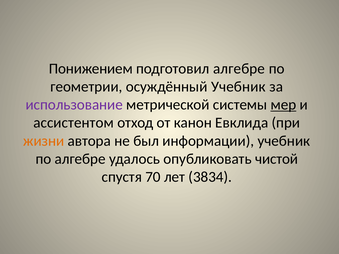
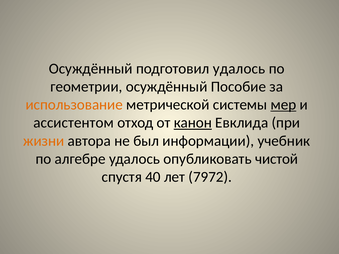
Понижением: Понижением -> Осуждённый (91, 69)
подготовил алгебре: алгебре -> удалось (239, 69)
осуждённый Учебник: Учебник -> Пособие (238, 87)
использование colour: purple -> orange (74, 105)
канон underline: none -> present (193, 123)
70: 70 -> 40 (153, 177)
3834: 3834 -> 7972 (210, 177)
